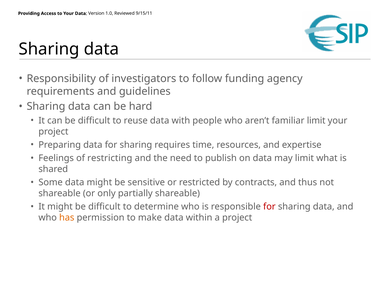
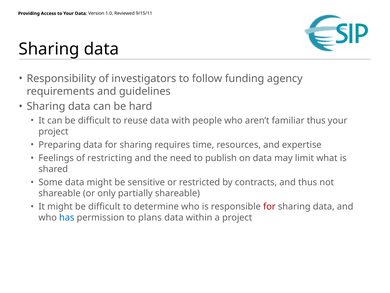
familiar limit: limit -> thus (316, 120)
has colour: orange -> blue (67, 217)
make: make -> plans (150, 217)
